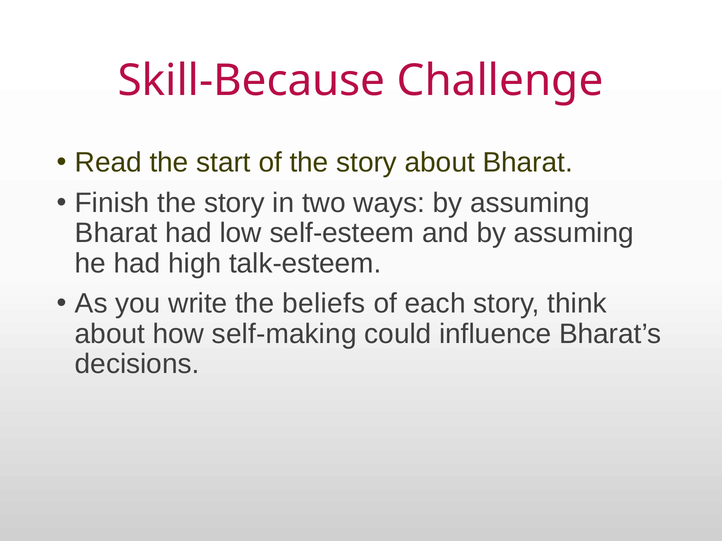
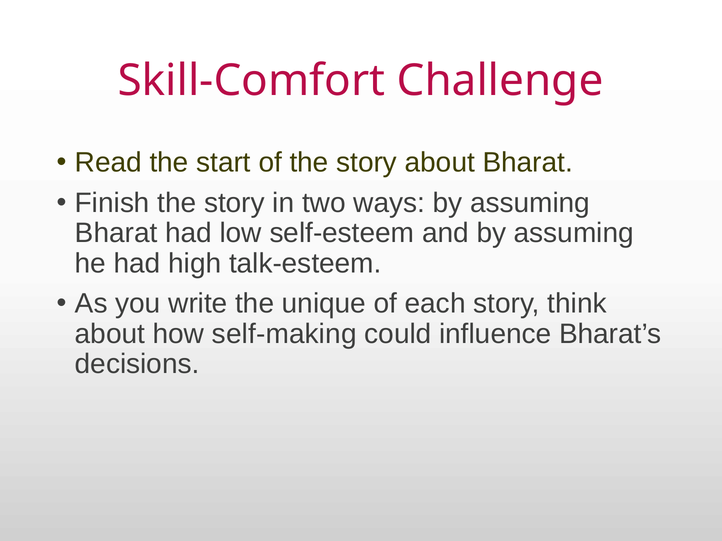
Skill-Because: Skill-Because -> Skill-Comfort (251, 81)
beliefs: beliefs -> unique (324, 304)
